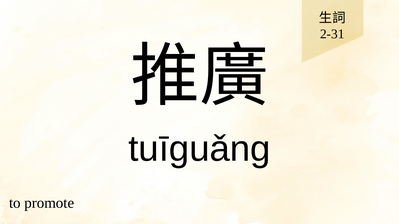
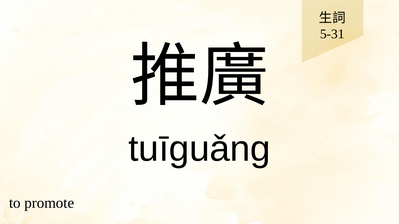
2-31: 2-31 -> 5-31 (332, 34)
